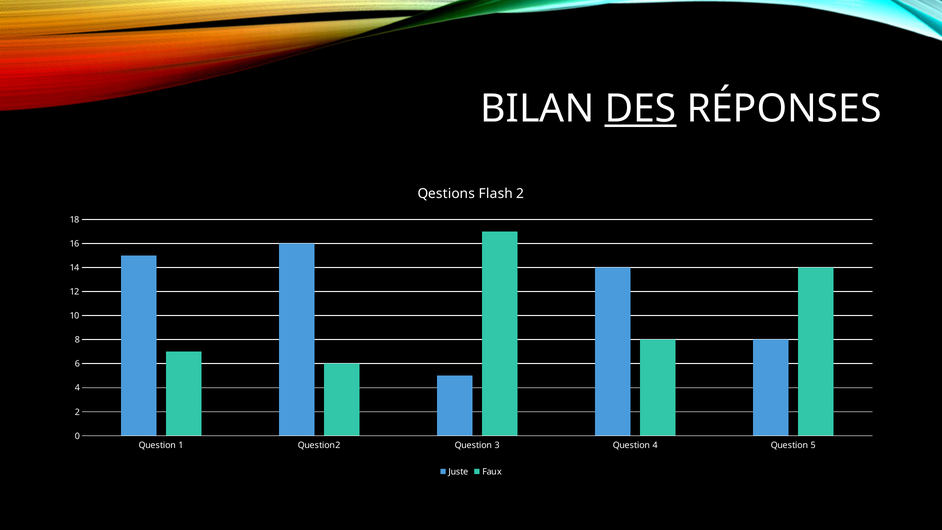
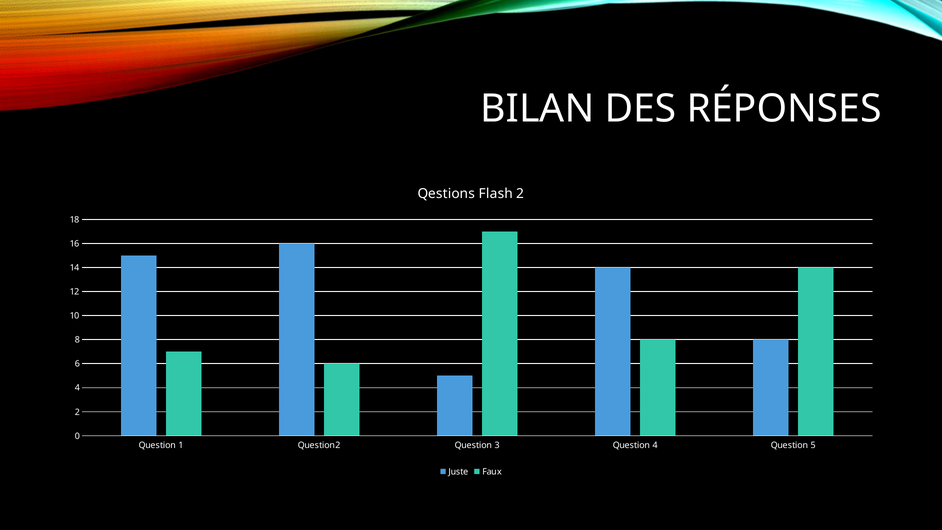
DES underline: present -> none (641, 109)
